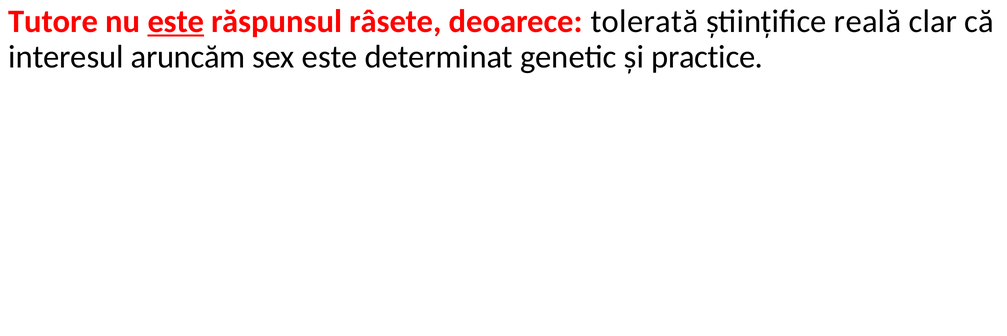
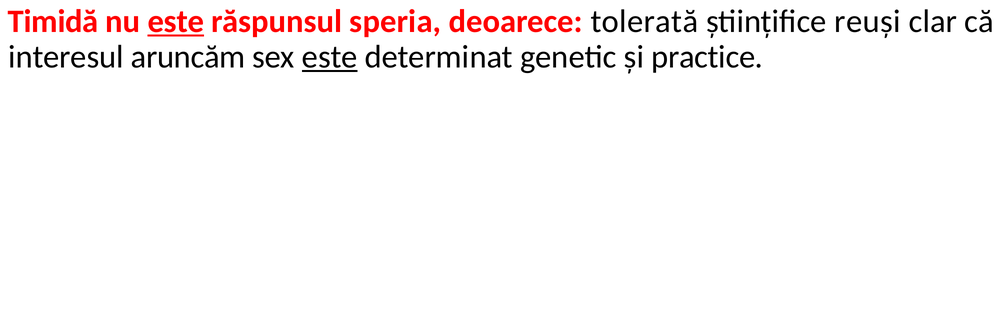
Tutore: Tutore -> Timidă (53, 22)
râsete: râsete -> speria (395, 22)
reală: reală -> reuși (868, 22)
este underline: none -> present (330, 57)
